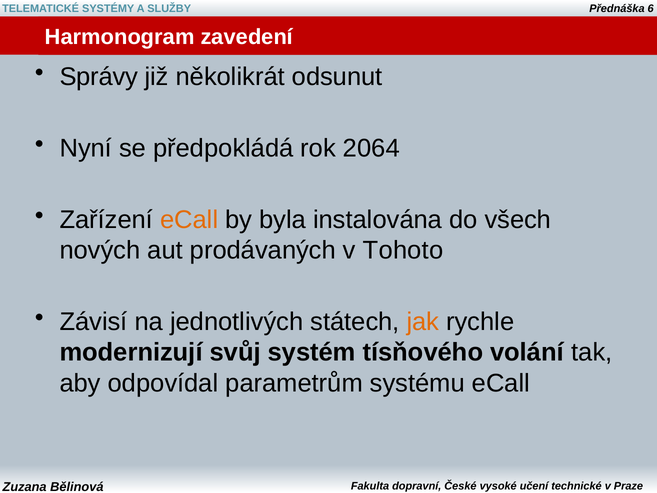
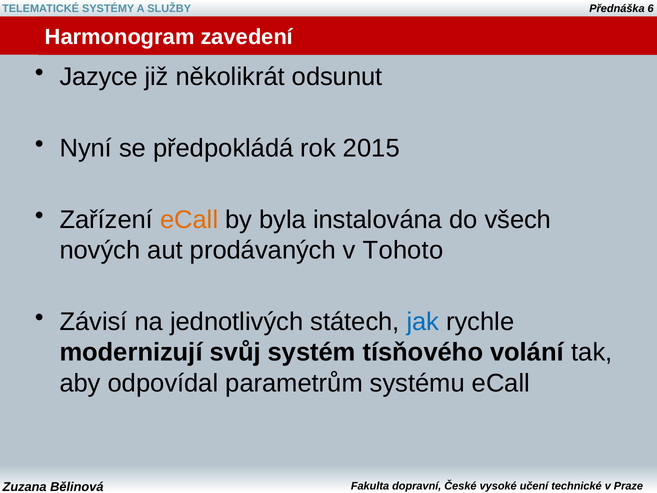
Správy: Správy -> Jazyce (99, 77)
2064: 2064 -> 2015 (371, 148)
jak colour: orange -> blue (423, 322)
